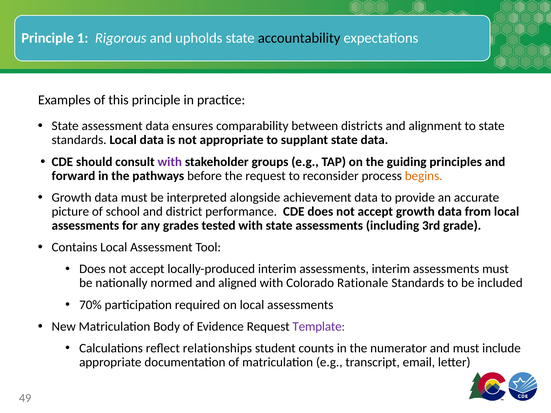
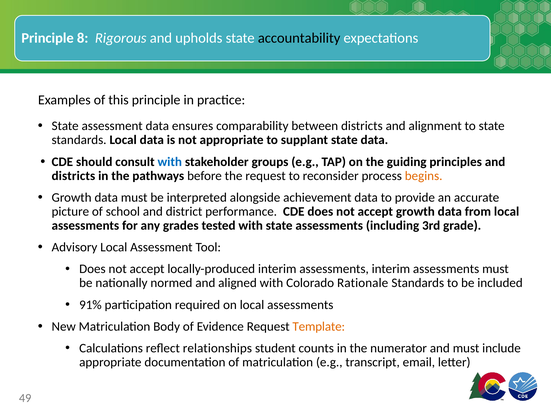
1: 1 -> 8 (83, 38)
with colour: purple -> blue (170, 162)
forward: forward -> districts (73, 176)
Contains: Contains -> Advisory (74, 247)
70%: 70% -> 91% (90, 305)
Template colour: purple -> orange (319, 327)
